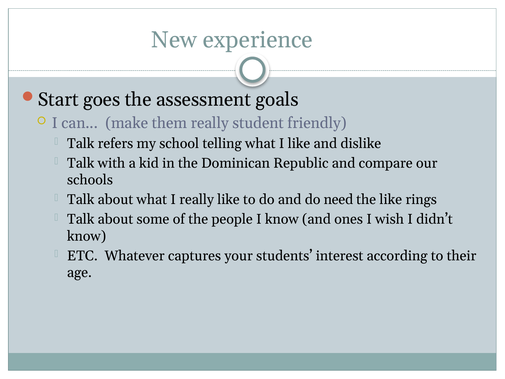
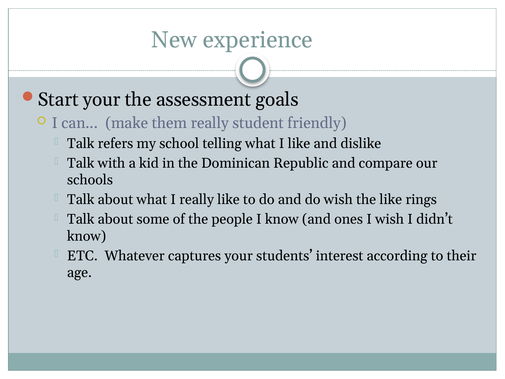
Start goes: goes -> your (102, 100)
do need: need -> wish (338, 199)
